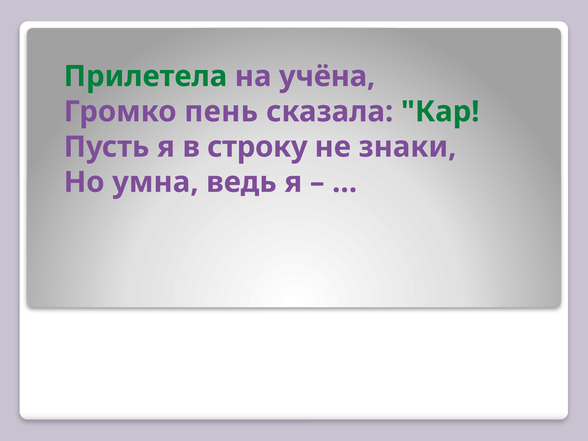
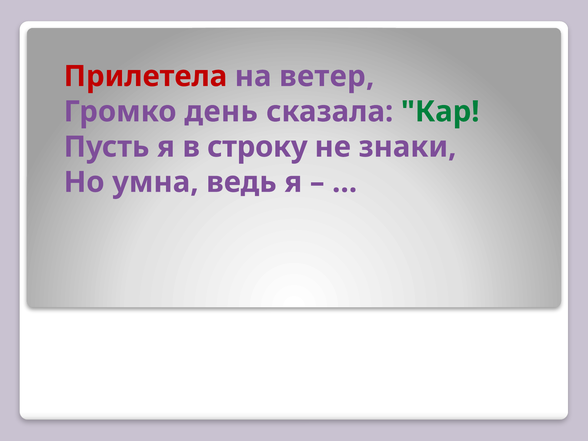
Прилетела colour: green -> red (145, 76)
учёна: учёна -> ветер (327, 76)
пень: пень -> день (221, 112)
